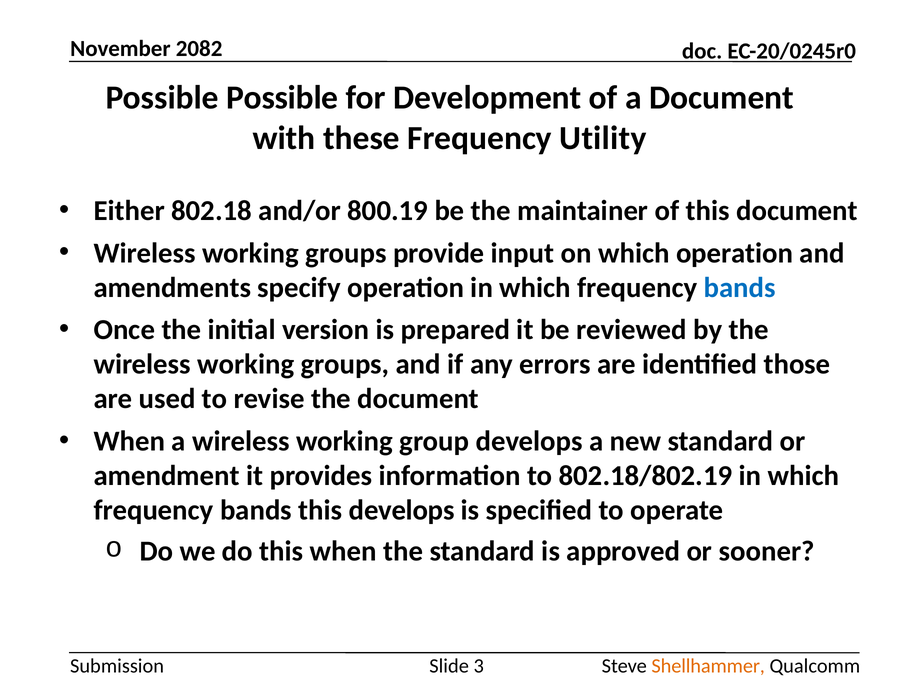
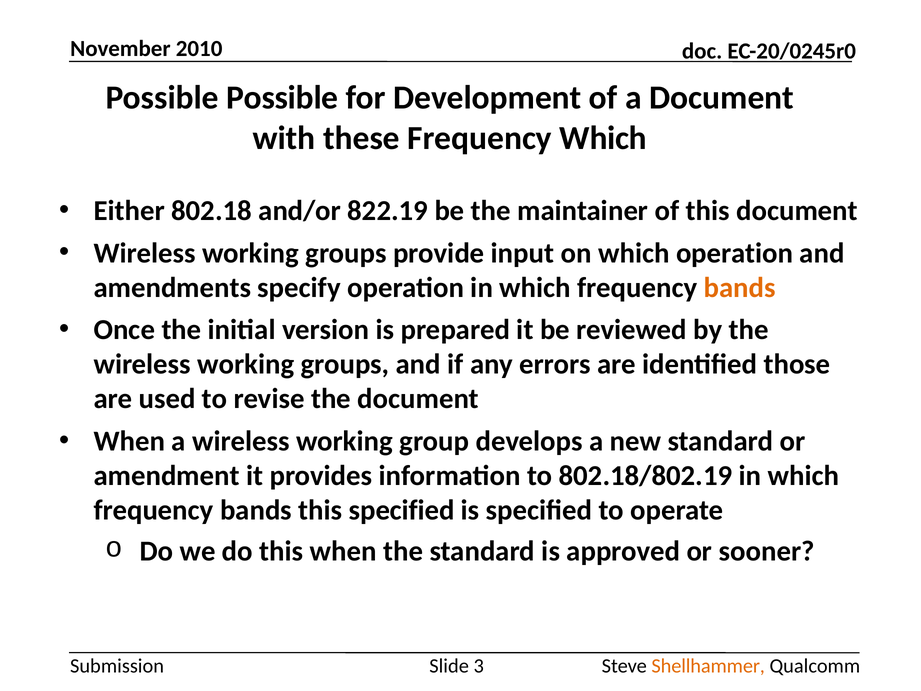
2082: 2082 -> 2010 (199, 49)
Frequency Utility: Utility -> Which (603, 138)
800.19: 800.19 -> 822.19 (388, 211)
bands colour: blue -> orange (740, 287)
this develops: develops -> specified (402, 510)
